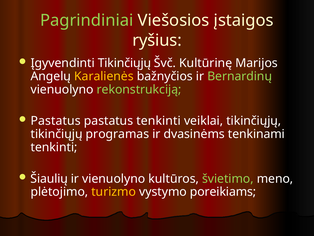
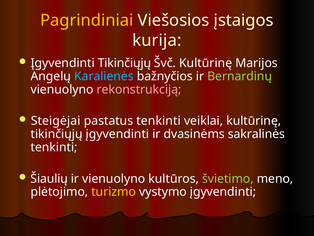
Pagrindiniai colour: light green -> yellow (87, 20)
ryšius: ryšius -> kurija (157, 40)
Karalienės colour: yellow -> light blue (104, 76)
rekonstrukciją colour: light green -> pink (139, 89)
Pastatus: Pastatus -> Steigėjai (56, 121)
veiklai tikinčiųjų: tikinčiųjų -> kultūrinę (254, 121)
tikinčiųjų programas: programas -> įgyvendinti (117, 134)
tenkinami: tenkinami -> sakralinės (256, 134)
vystymo poreikiams: poreikiams -> įgyvendinti (223, 192)
